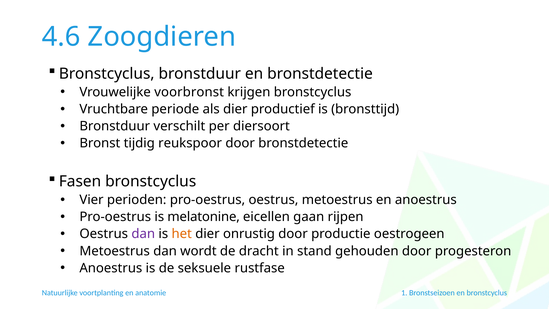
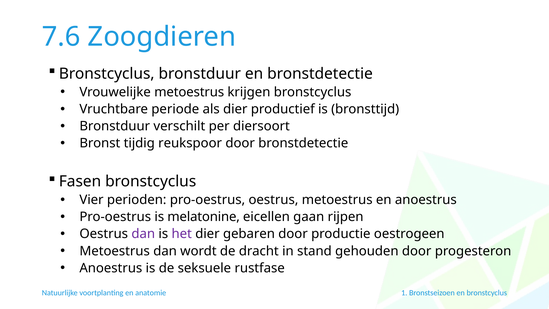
4.6: 4.6 -> 7.6 (61, 37)
Vrouwelijke voorbronst: voorbronst -> metoestrus (189, 92)
het colour: orange -> purple (182, 234)
onrustig: onrustig -> gebaren (249, 234)
